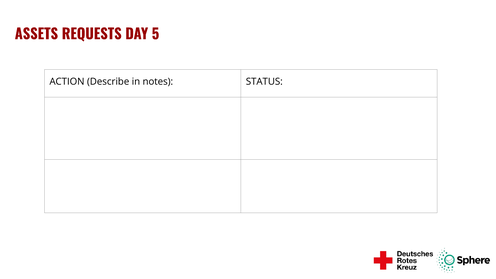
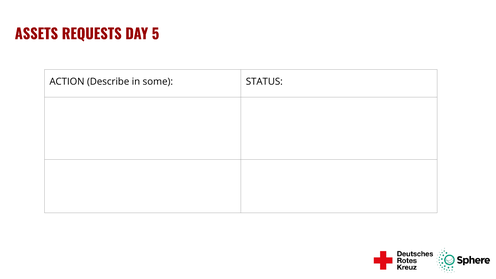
notes: notes -> some (158, 82)
